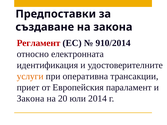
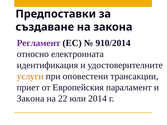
Регламент colour: red -> purple (39, 43)
оперативна: оперативна -> оповестени (85, 76)
20: 20 -> 22 (63, 99)
